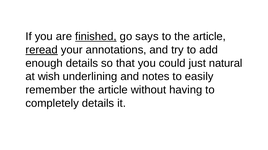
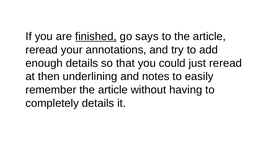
reread underline: present -> none (42, 50)
just natural: natural -> reread (226, 63)
wish: wish -> then (49, 77)
